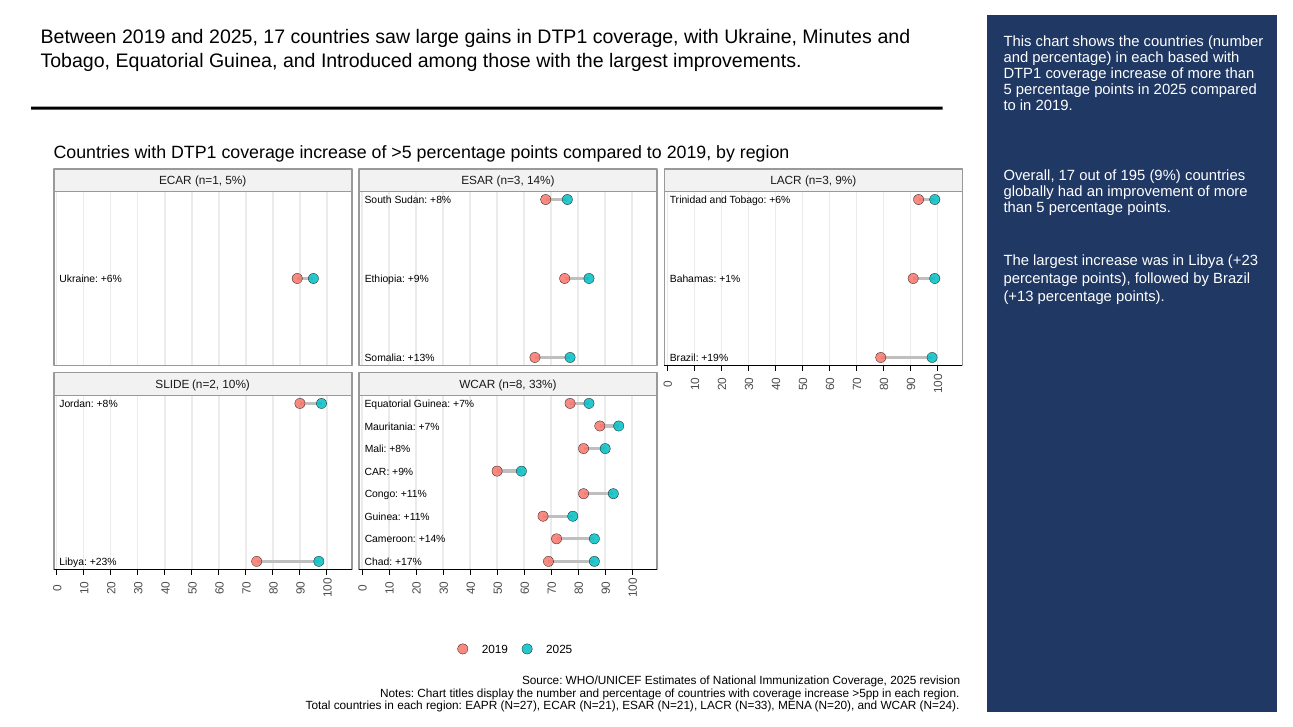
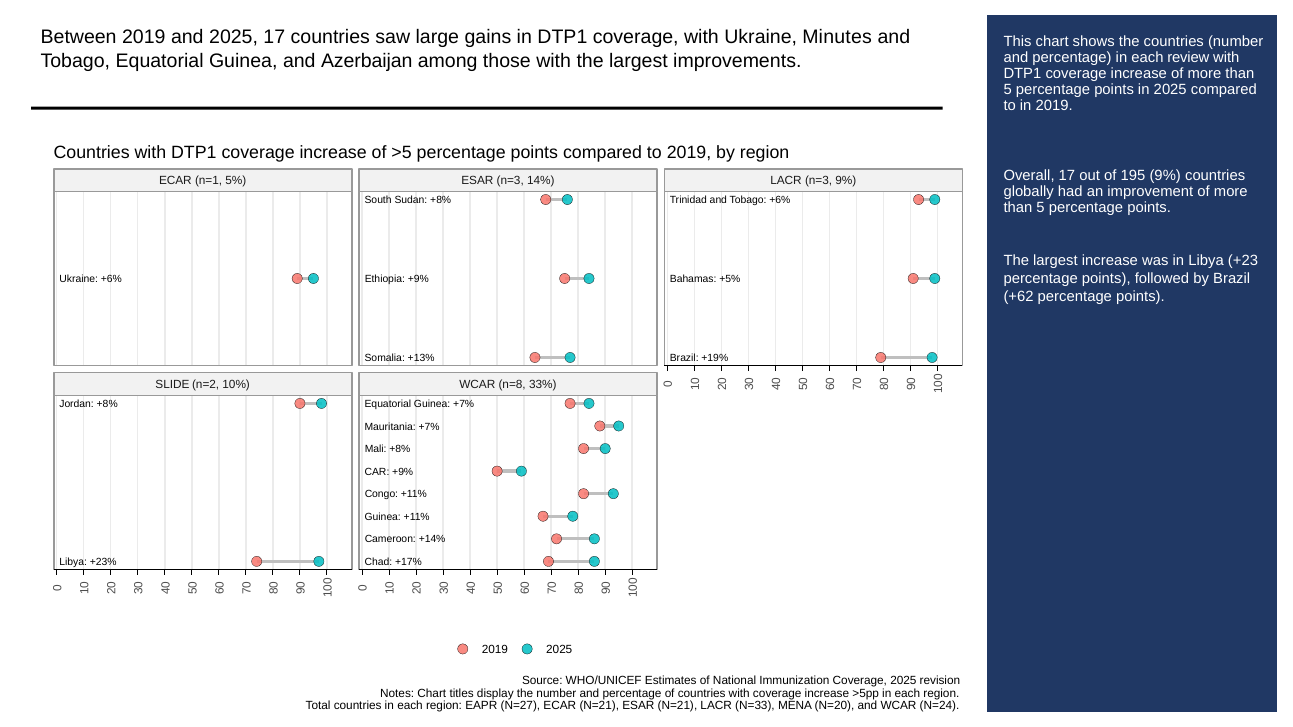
based: based -> review (1188, 58)
Introduced: Introduced -> Azerbaijan (367, 61)
+1%: +1% -> +5% (730, 279)
+13: +13 -> +62 (1019, 297)
